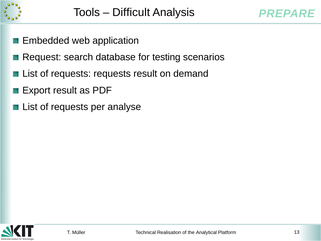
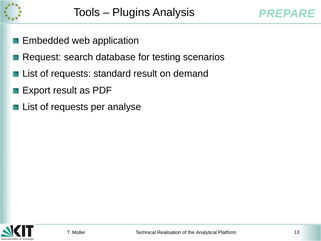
Difficult: Difficult -> Plugins (131, 12)
requests requests: requests -> standard (112, 74)
